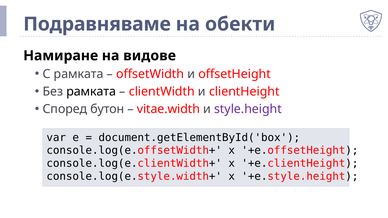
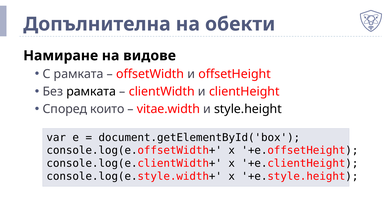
Подравняваме: Подравняваме -> Допълнителна (97, 24)
бутон: бутон -> които (107, 109)
style.height colour: purple -> black (248, 109)
